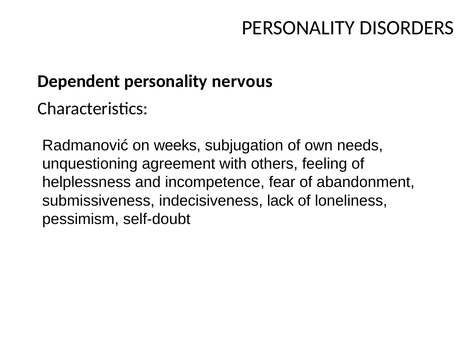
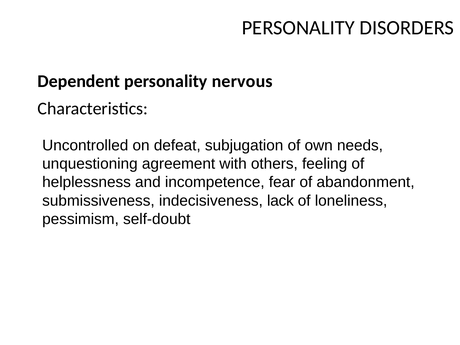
Radmanović: Radmanović -> Uncontrolled (85, 145)
weeks: weeks -> defeat (177, 145)
